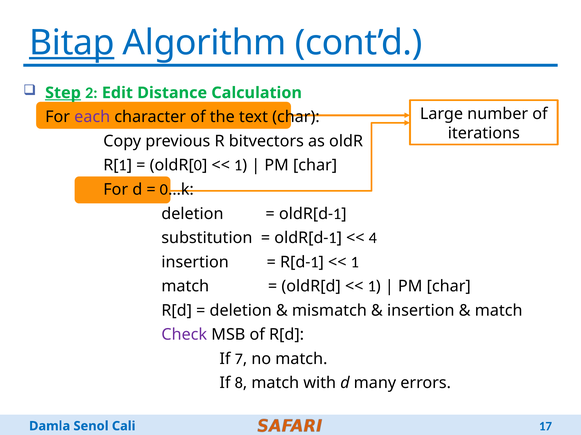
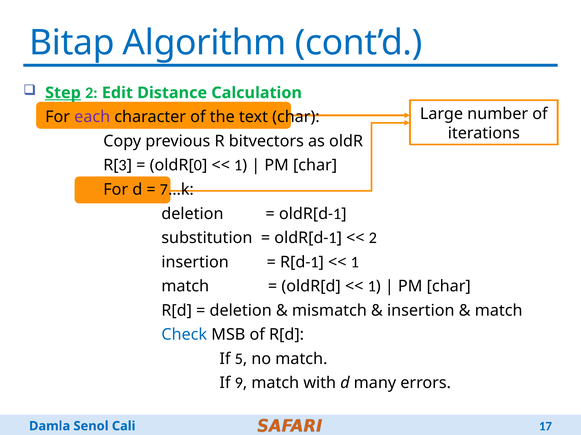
Bitap underline: present -> none (72, 43)
1: 1 -> 3 (123, 166)
0: 0 -> 7 (164, 190)
4: 4 -> 2 (373, 238)
Check colour: purple -> blue (184, 335)
7: 7 -> 5 (239, 359)
8: 8 -> 9 (239, 384)
